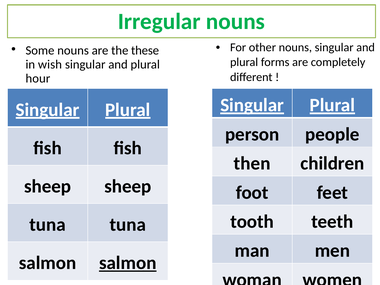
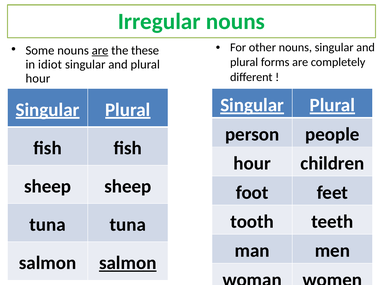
are underline: none -> present (100, 50)
wish: wish -> idiot (50, 64)
then: then -> hour (252, 163)
